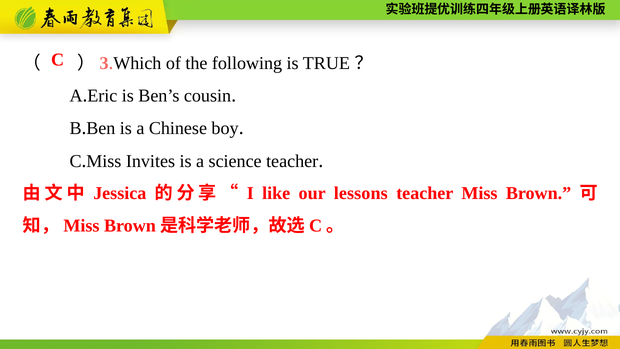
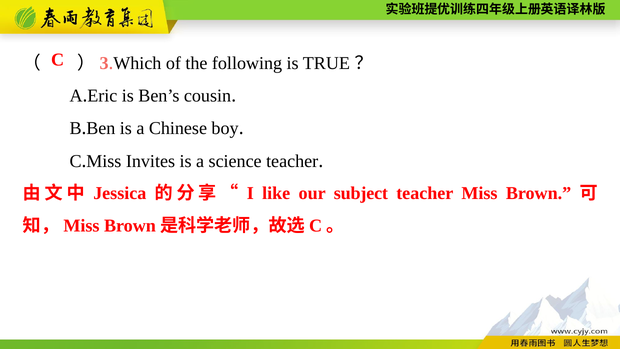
lessons: lessons -> subject (361, 193)
